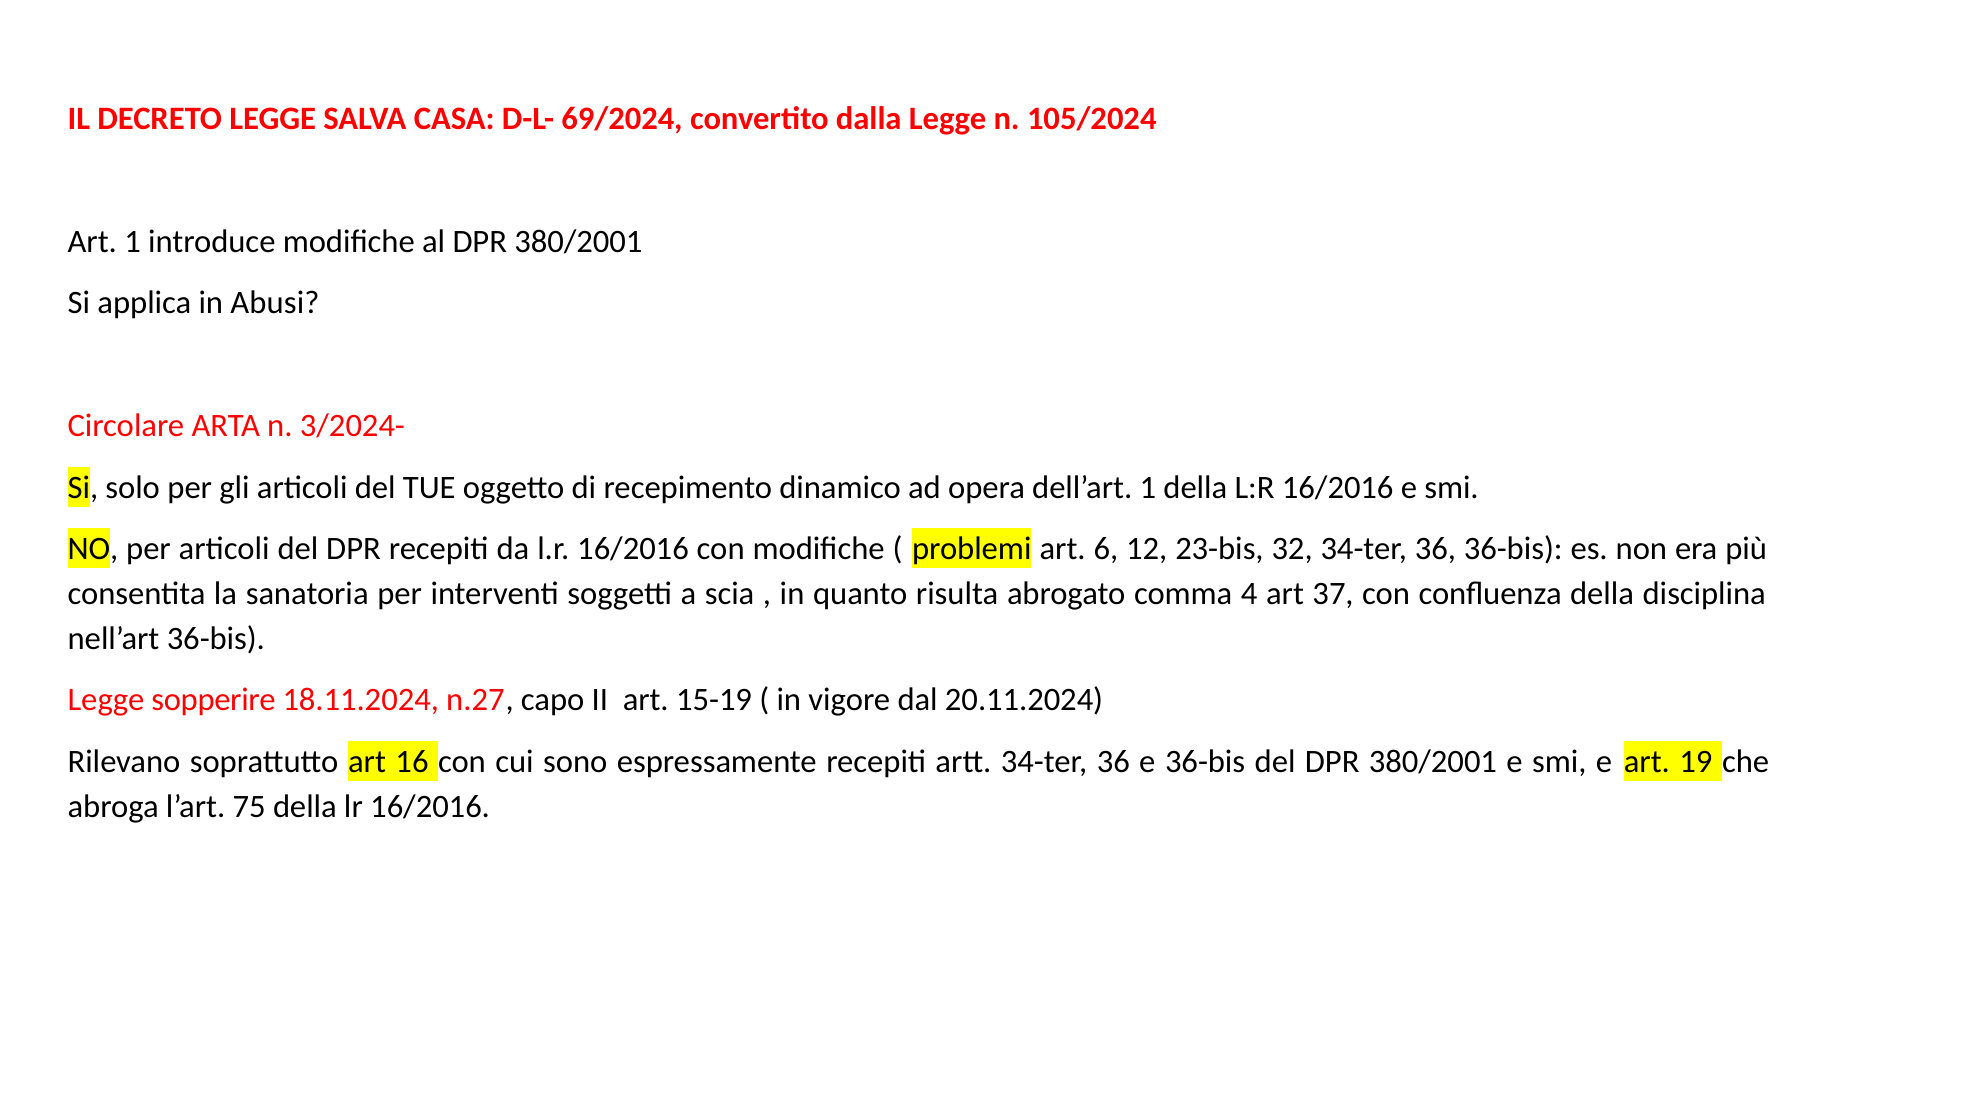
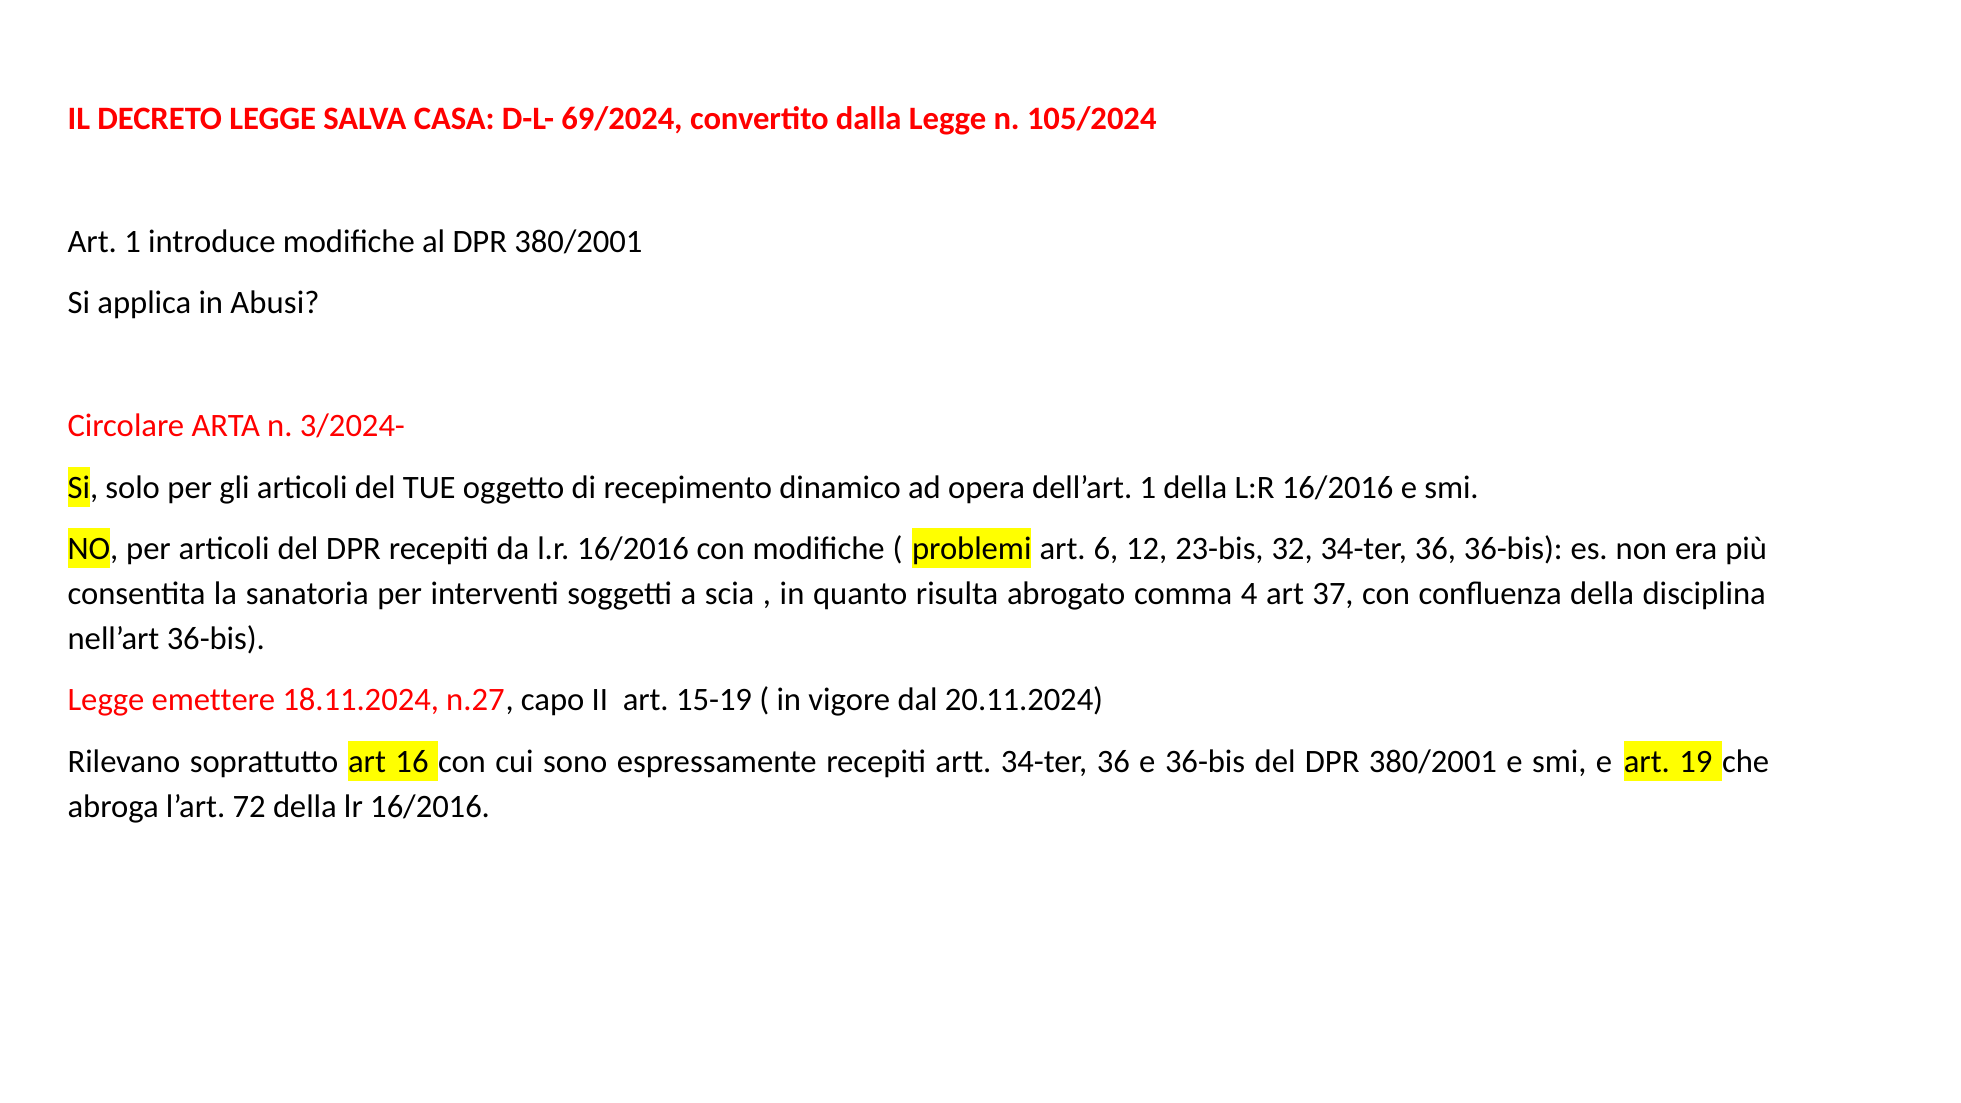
sopperire: sopperire -> emettere (213, 700)
75: 75 -> 72 (249, 807)
